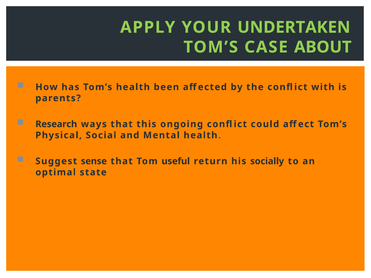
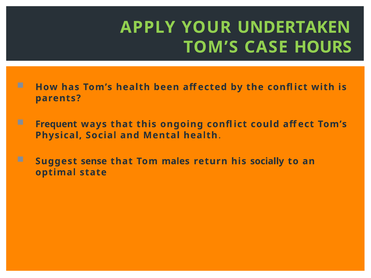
ABOUT: ABOUT -> HOURS (323, 47)
Research: Research -> Frequent (56, 124)
useful: useful -> males (176, 161)
